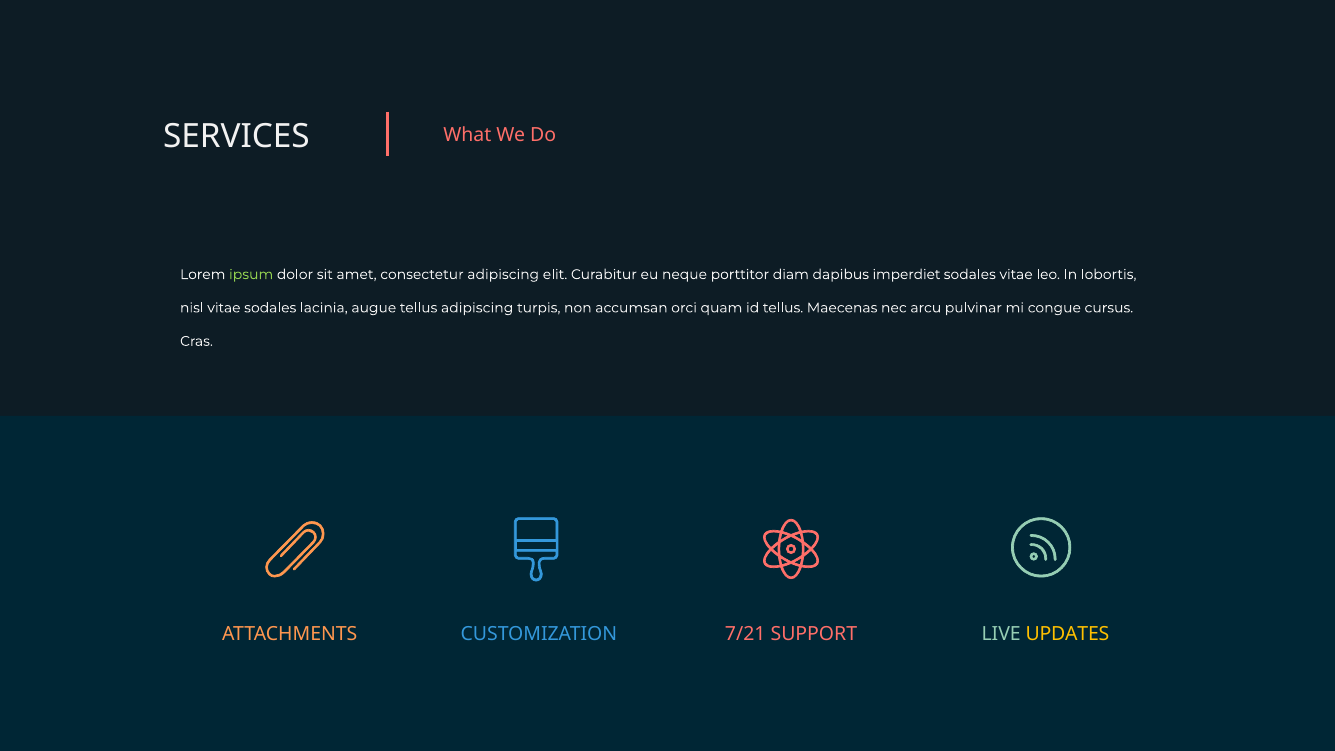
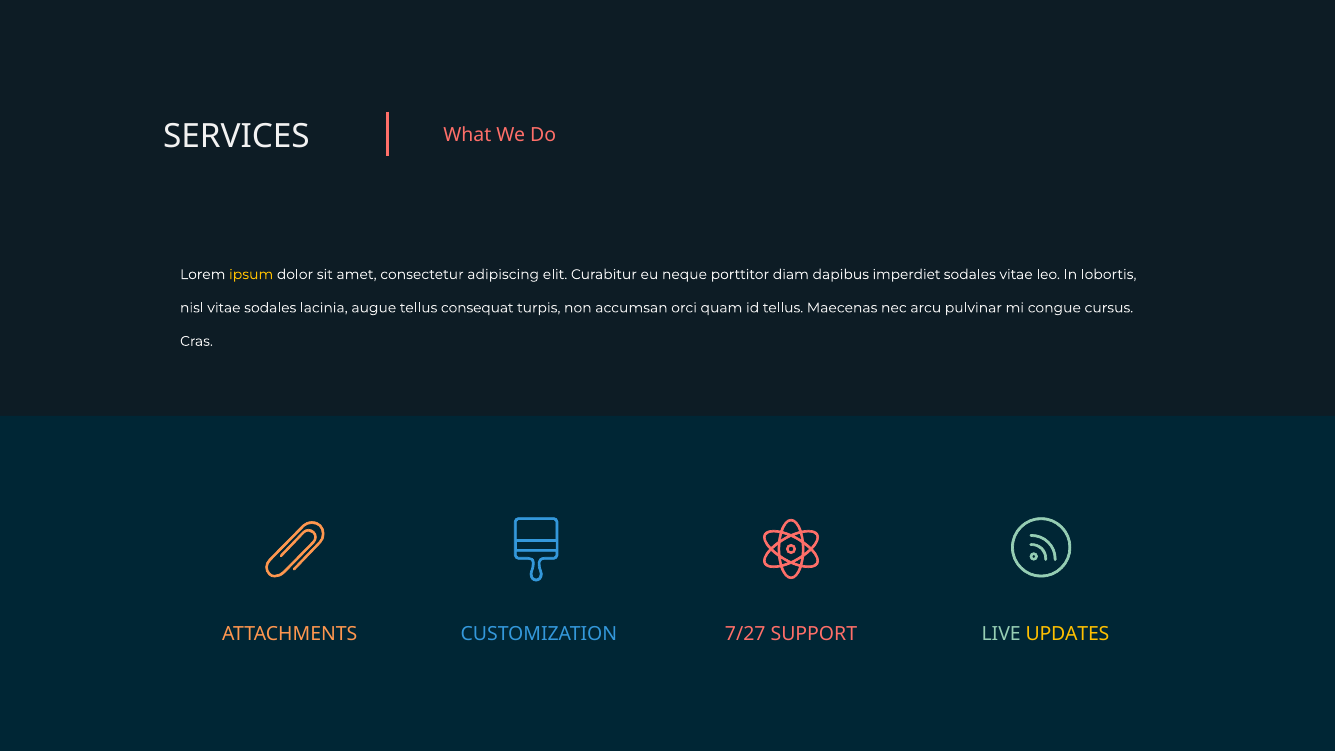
ipsum colour: light green -> yellow (251, 274)
tellus adipiscing: adipiscing -> consequat (477, 308)
7/21: 7/21 -> 7/27 (745, 634)
